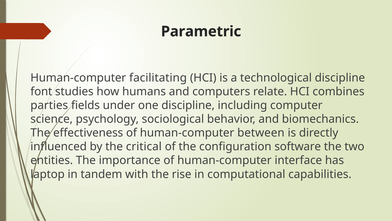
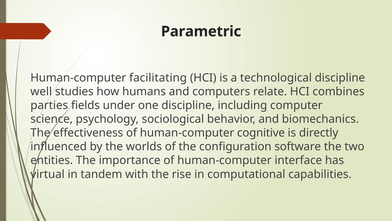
font: font -> well (41, 91)
between: between -> cognitive (261, 133)
critical: critical -> worlds (144, 146)
laptop: laptop -> virtual (48, 174)
